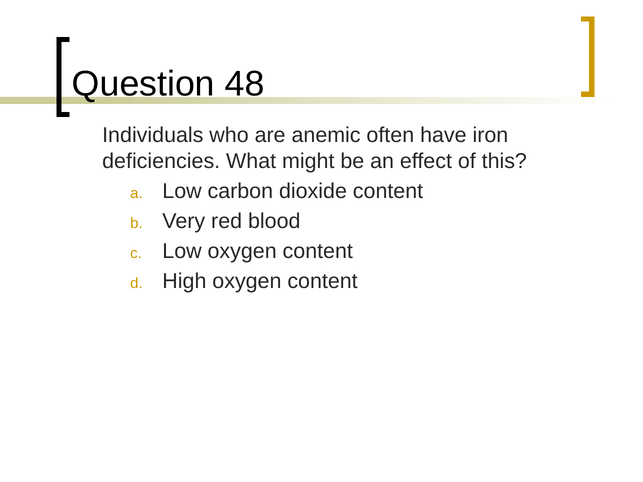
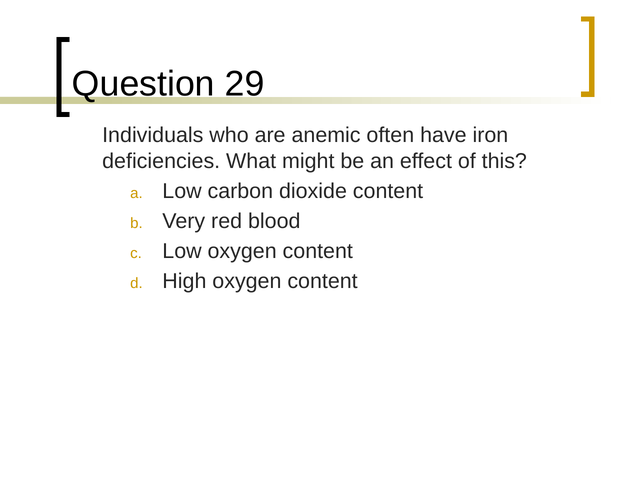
48: 48 -> 29 (245, 84)
